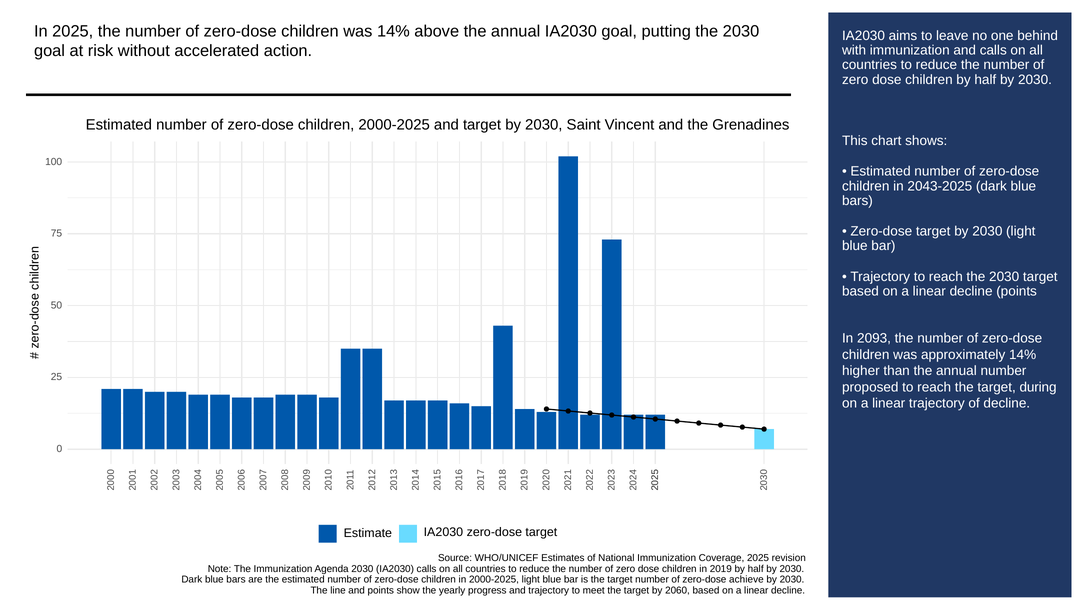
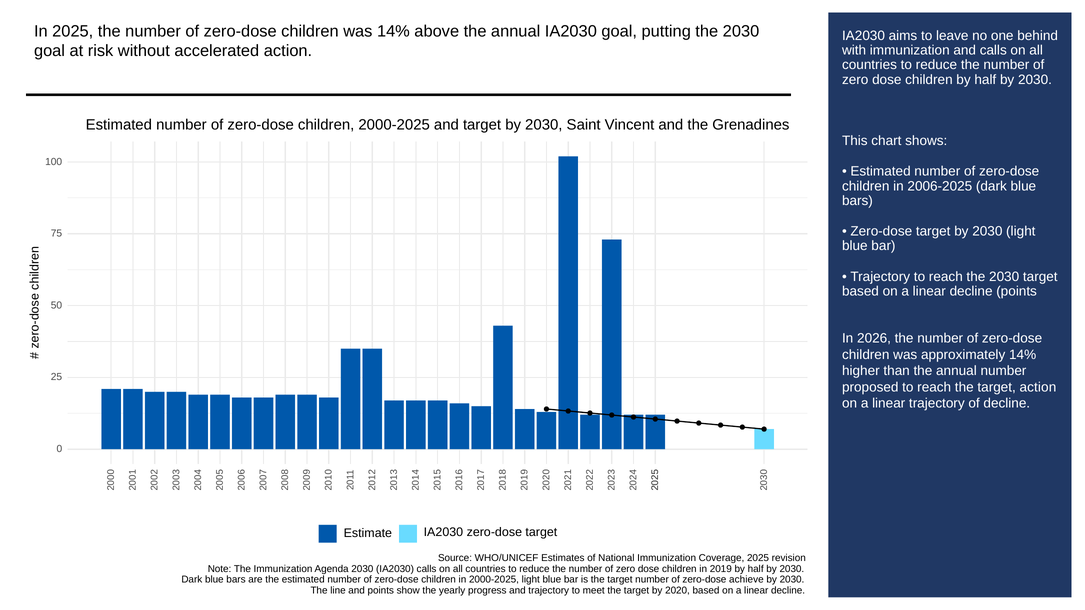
2043-2025: 2043-2025 -> 2006-2025 (940, 186)
2093: 2093 -> 2026 (874, 339)
target during: during -> action (1038, 387)
2060: 2060 -> 2020 (677, 591)
